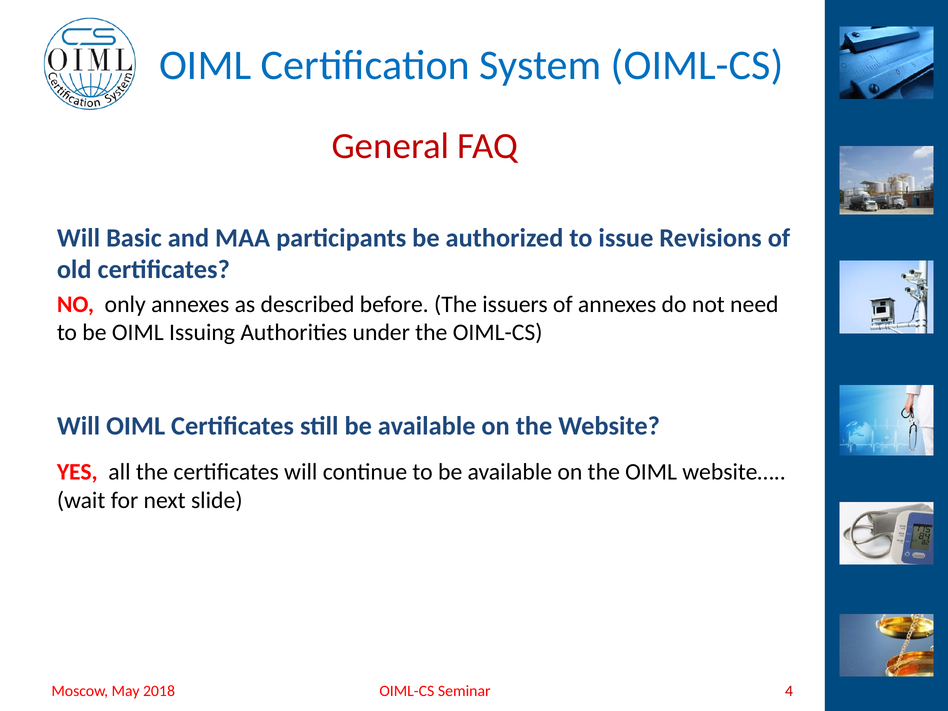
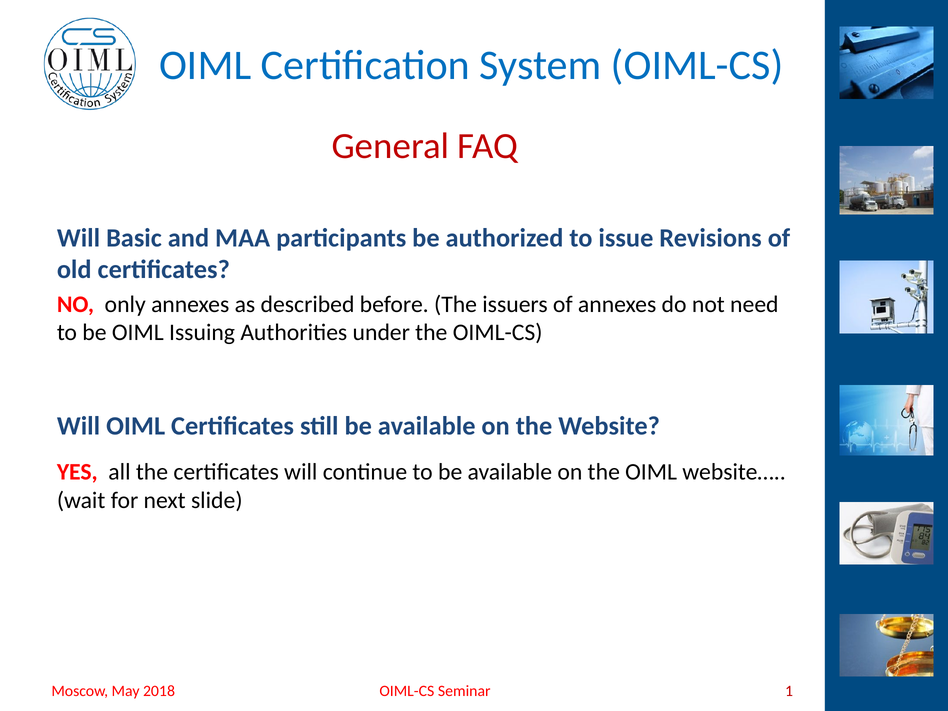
4: 4 -> 1 (789, 691)
